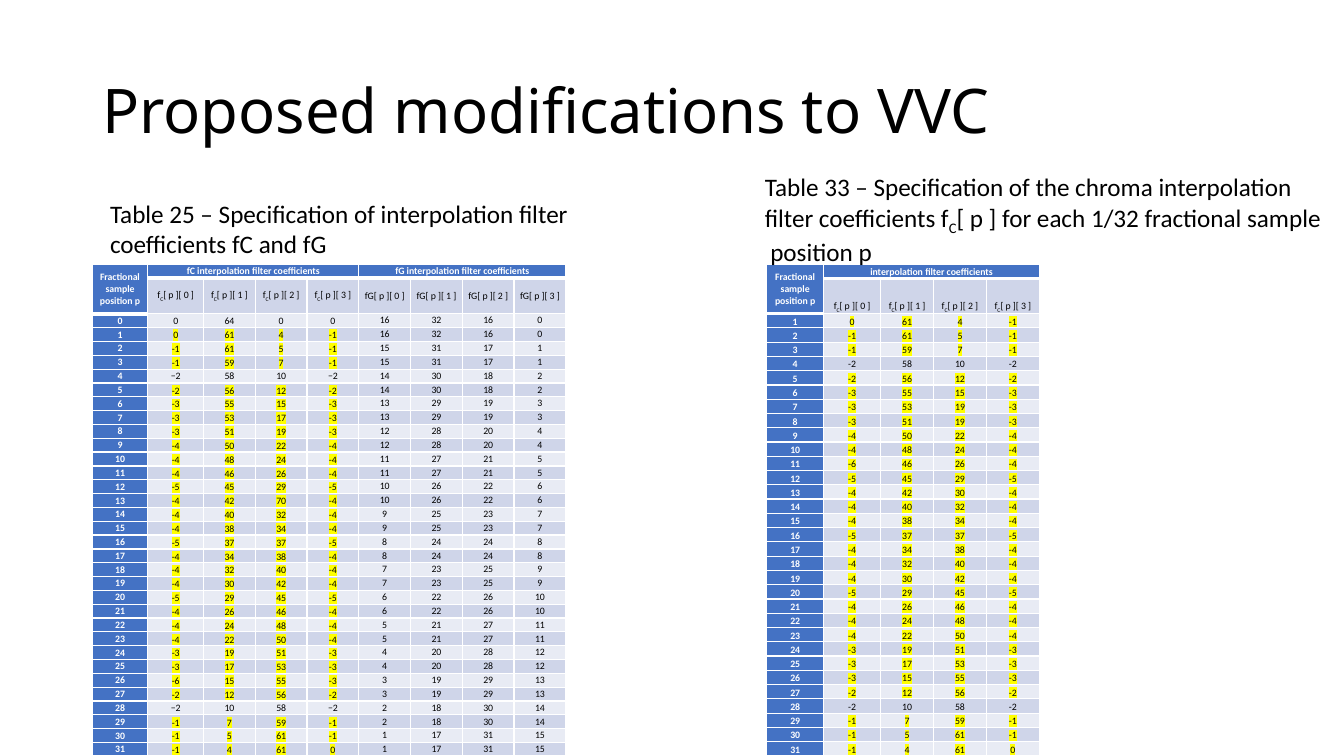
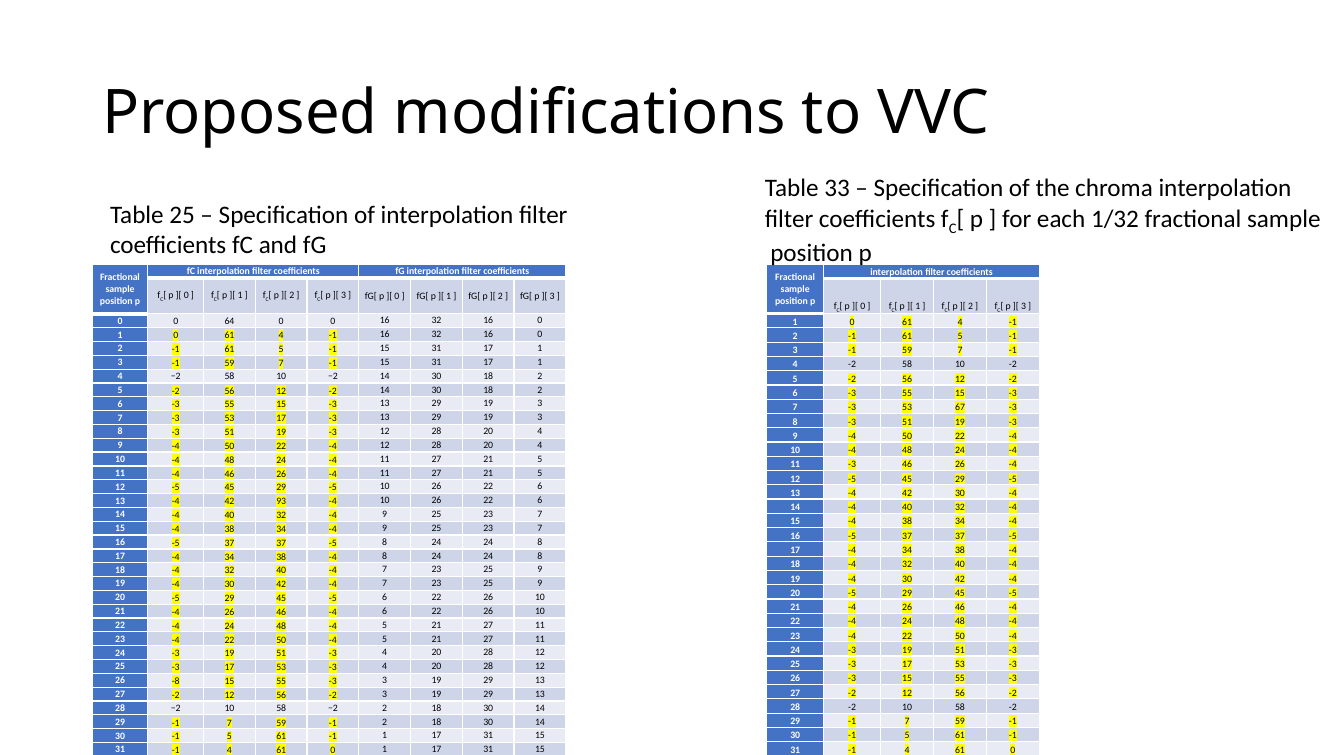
53 19: 19 -> 67 (960, 407)
11 -6: -6 -> -3 (852, 465)
70: 70 -> 93 (281, 501)
26 -6: -6 -> -8 (176, 681)
